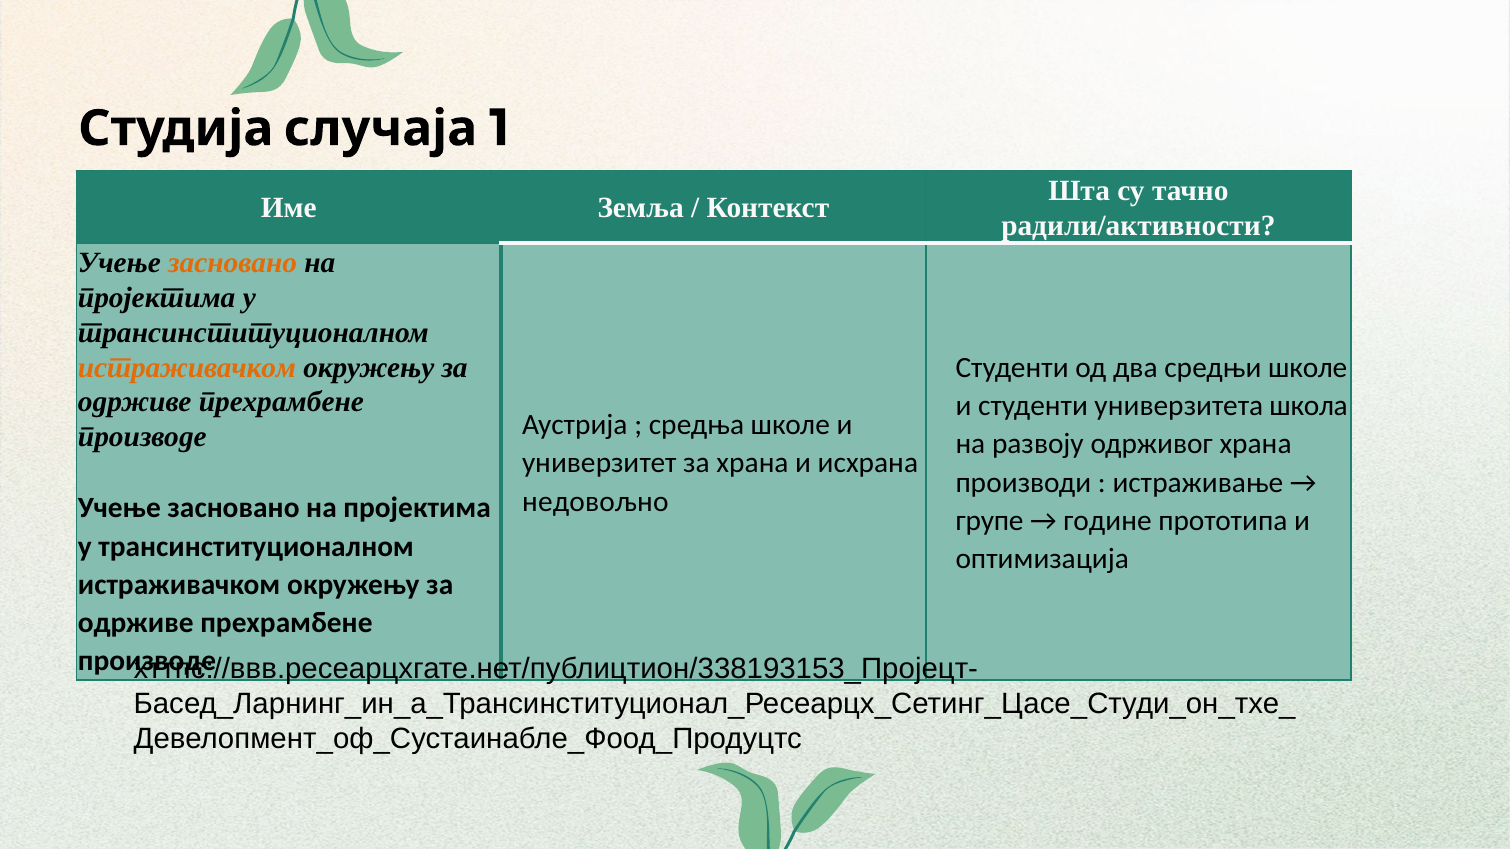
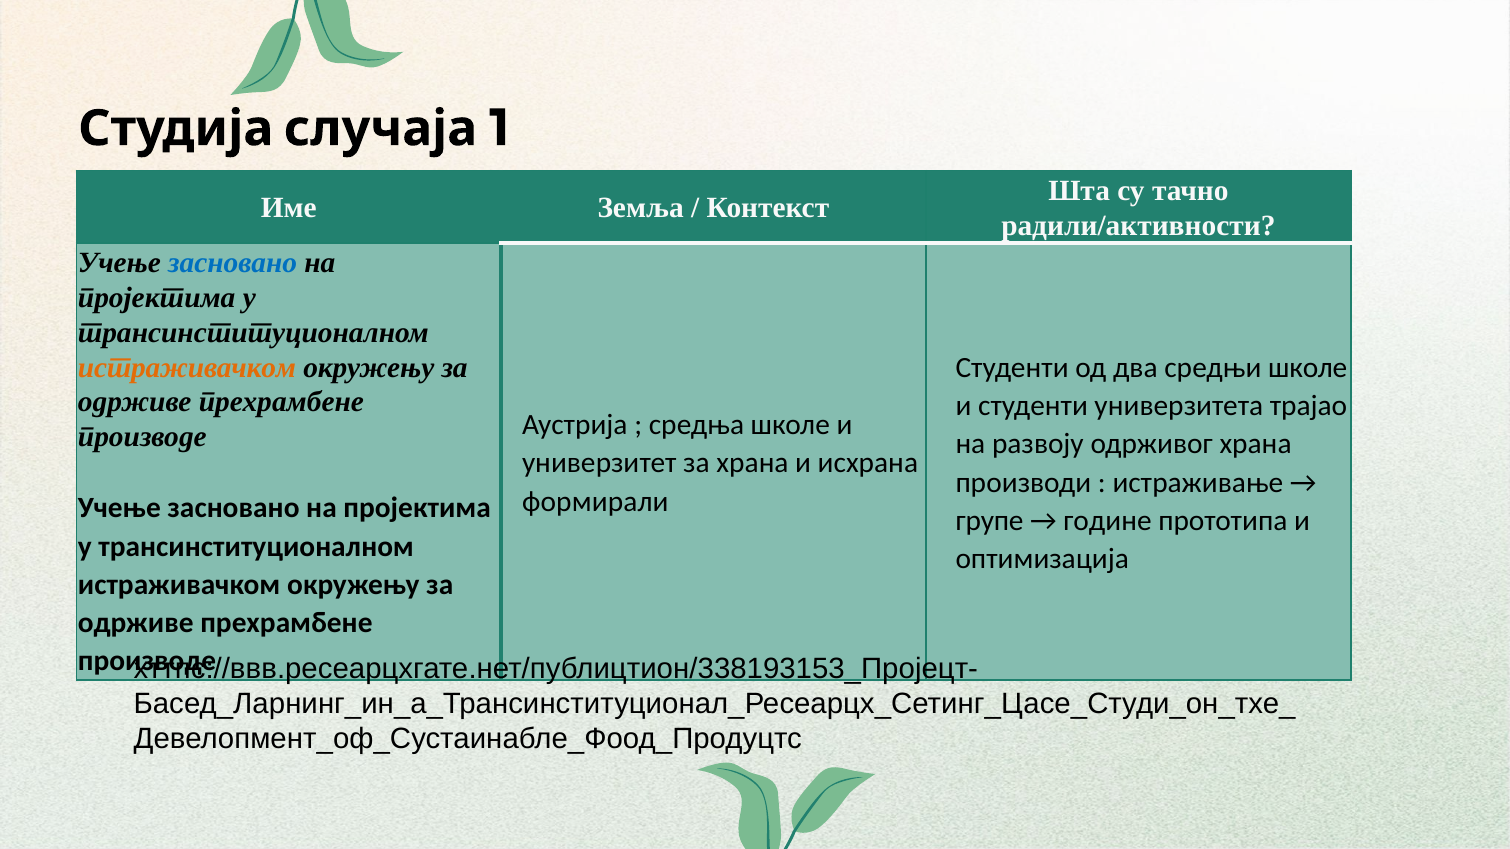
засновано colour: orange -> blue (233, 263)
школа: школа -> трајао (1308, 406)
недовољно: недовољно -> формирали (595, 502)
